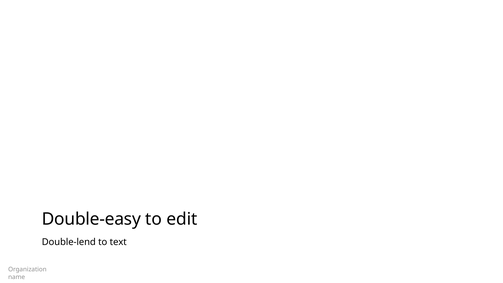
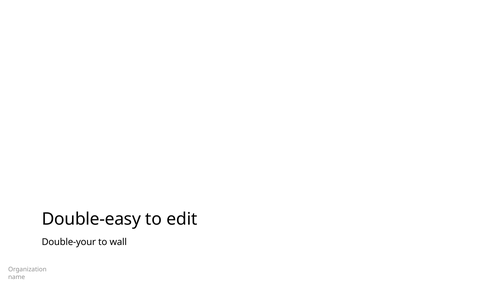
Double-lend: Double-lend -> Double-your (69, 242)
text: text -> wall (118, 242)
